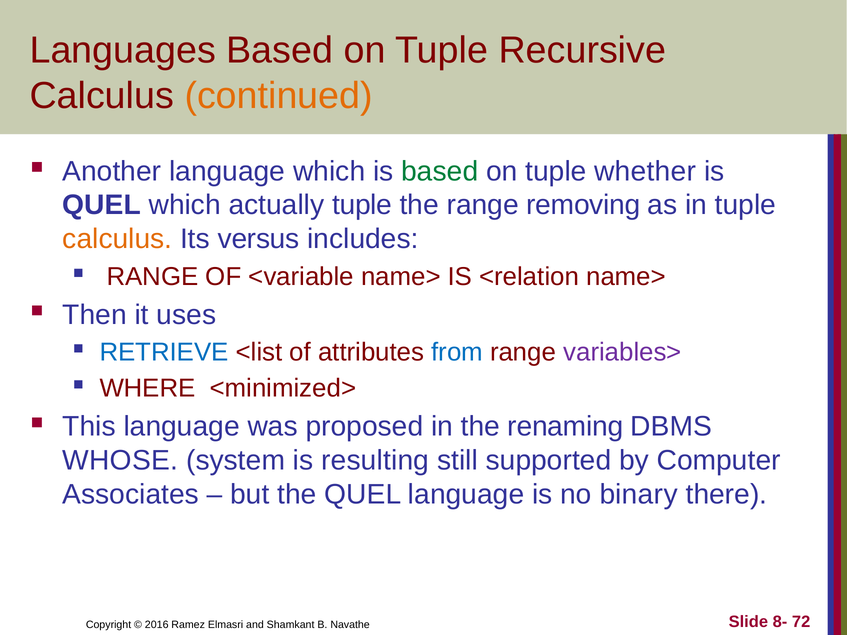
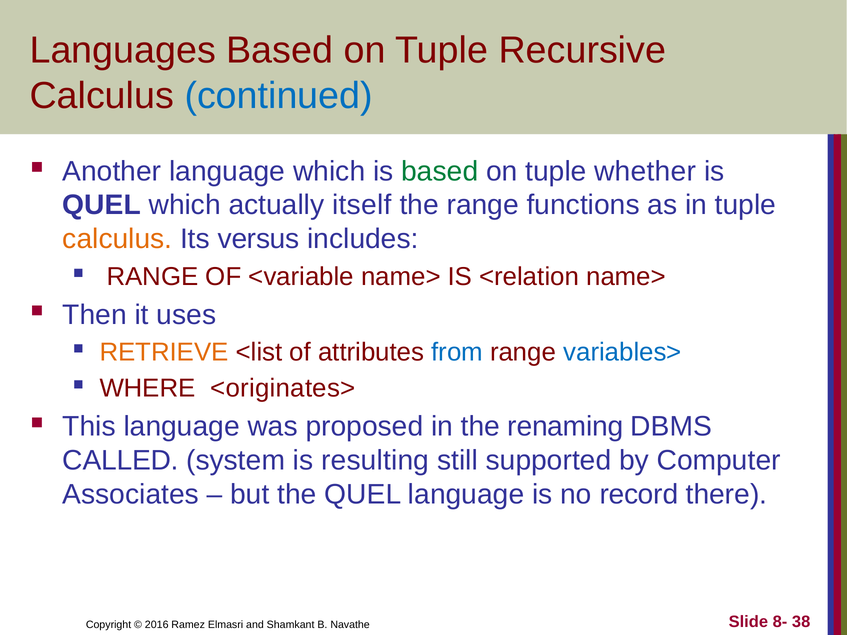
continued colour: orange -> blue (279, 96)
actually tuple: tuple -> itself (362, 205)
removing: removing -> functions (583, 205)
RETRIEVE colour: blue -> orange (164, 352)
variables> colour: purple -> blue (622, 352)
<minimized>: <minimized> -> <originates> (283, 389)
WHOSE: WHOSE -> CALLED (121, 461)
binary: binary -> record (639, 495)
72: 72 -> 38 (801, 622)
